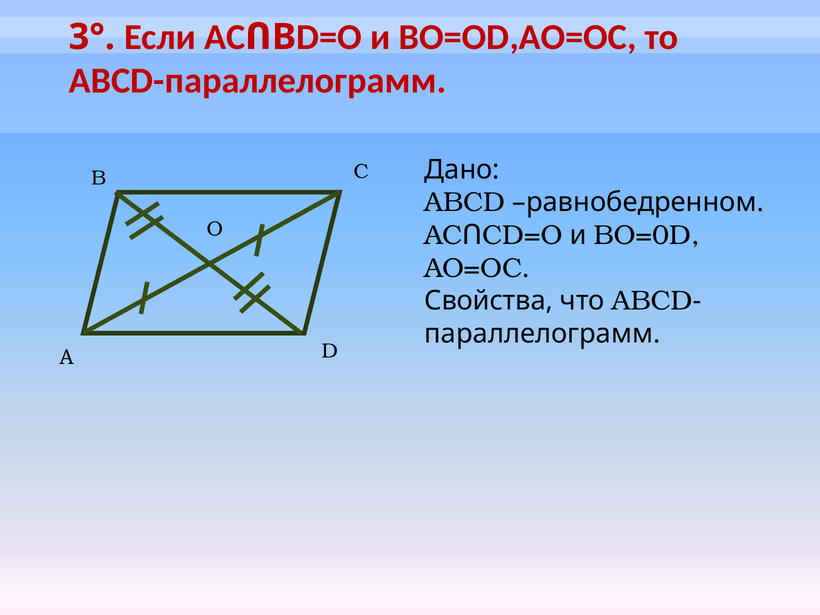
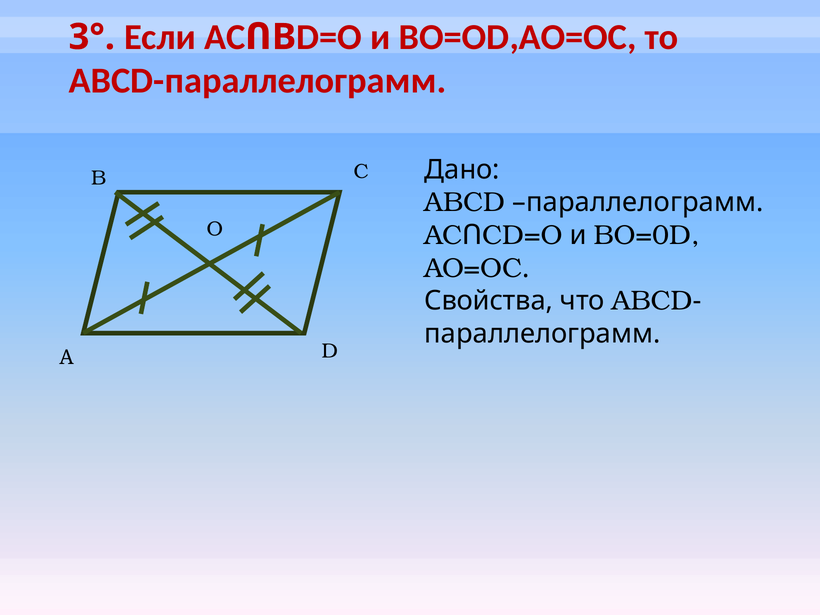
ABCD равнобедренном: равнобедренном -> параллелограмм (638, 202)
